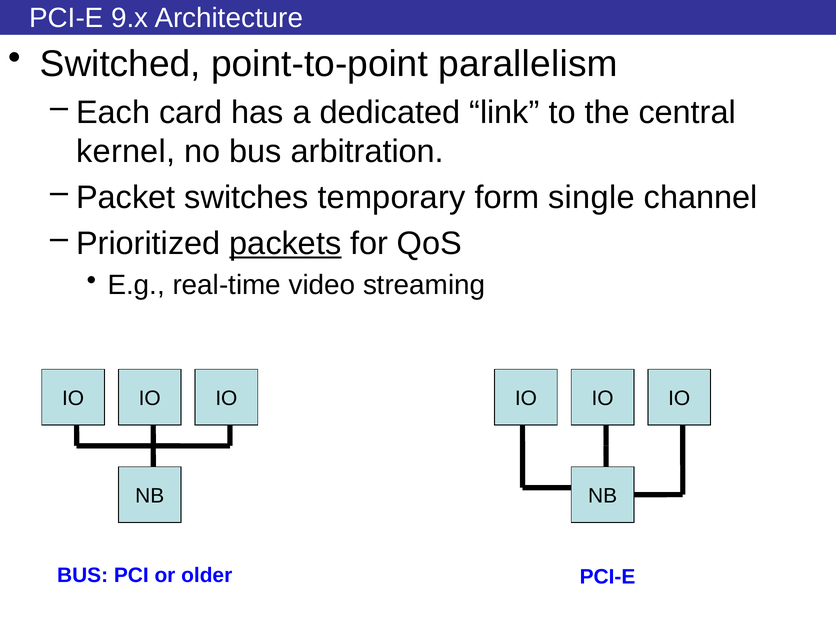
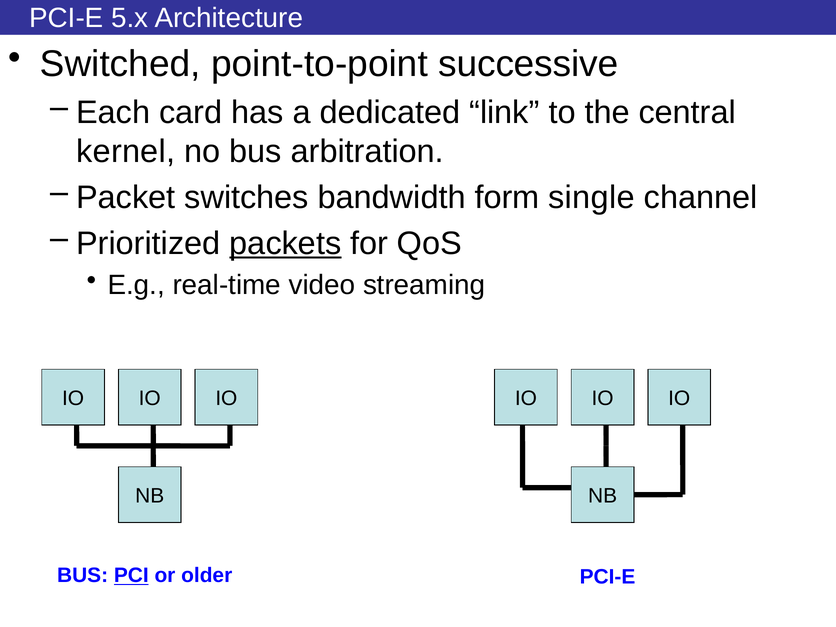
9.x: 9.x -> 5.x (130, 18)
parallelism: parallelism -> successive (528, 64)
temporary: temporary -> bandwidth (392, 197)
PCI underline: none -> present (131, 575)
